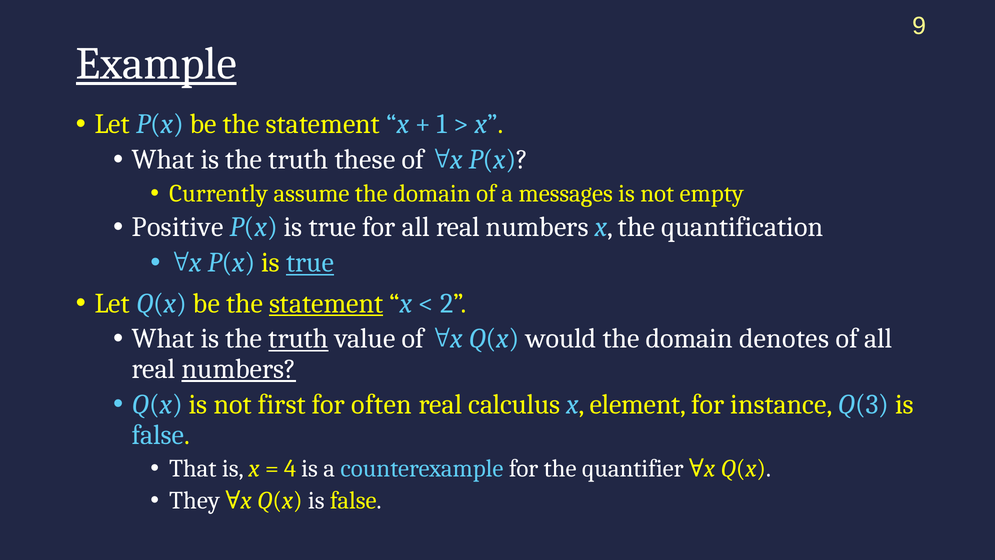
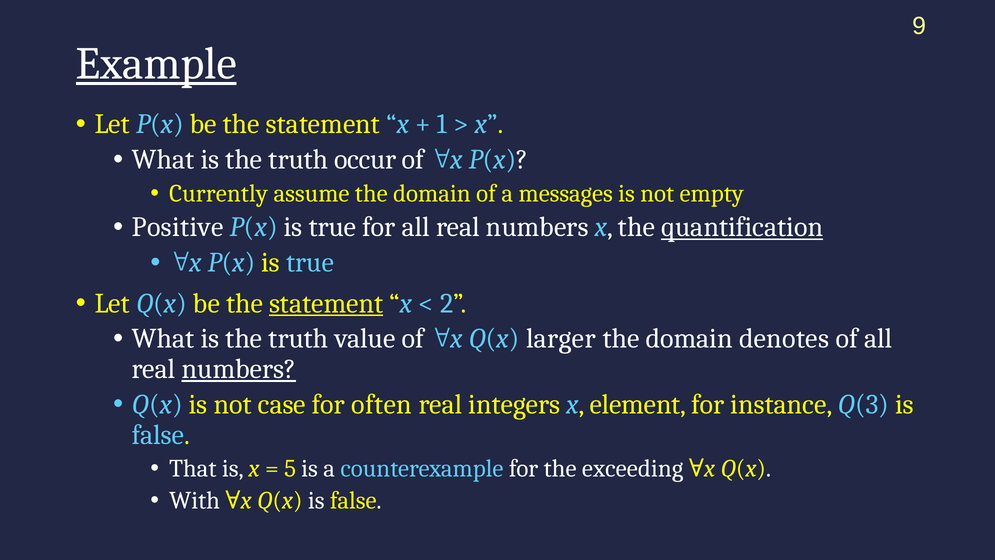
these: these -> occur (365, 160)
quantification underline: none -> present (742, 227)
true underline: present -> none (310, 262)
truth underline: present -> none (298, 339)
would: would -> larger (561, 339)
first: first -> case (282, 404)
calculus: calculus -> integers (514, 404)
4: 4 -> 5 (290, 468)
quantifier: quantifier -> exceeding (633, 468)
They: They -> With (195, 500)
